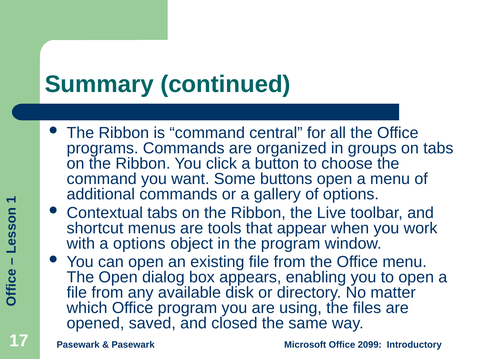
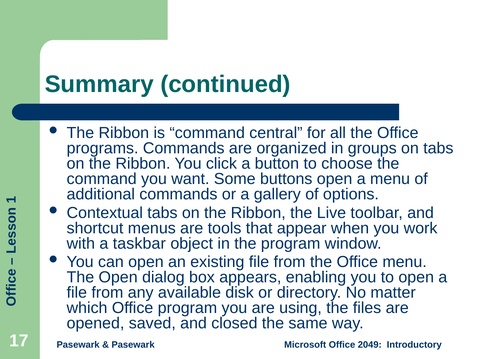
a options: options -> taskbar (139, 244)
2099: 2099 -> 2049 (370, 345)
